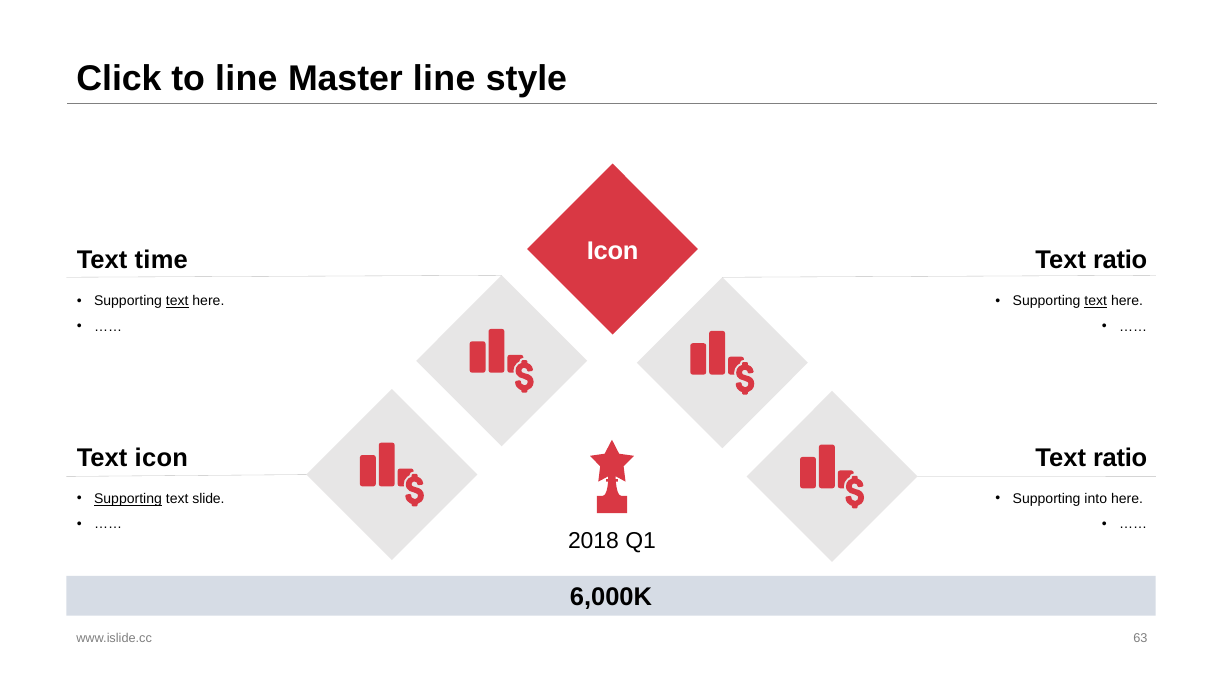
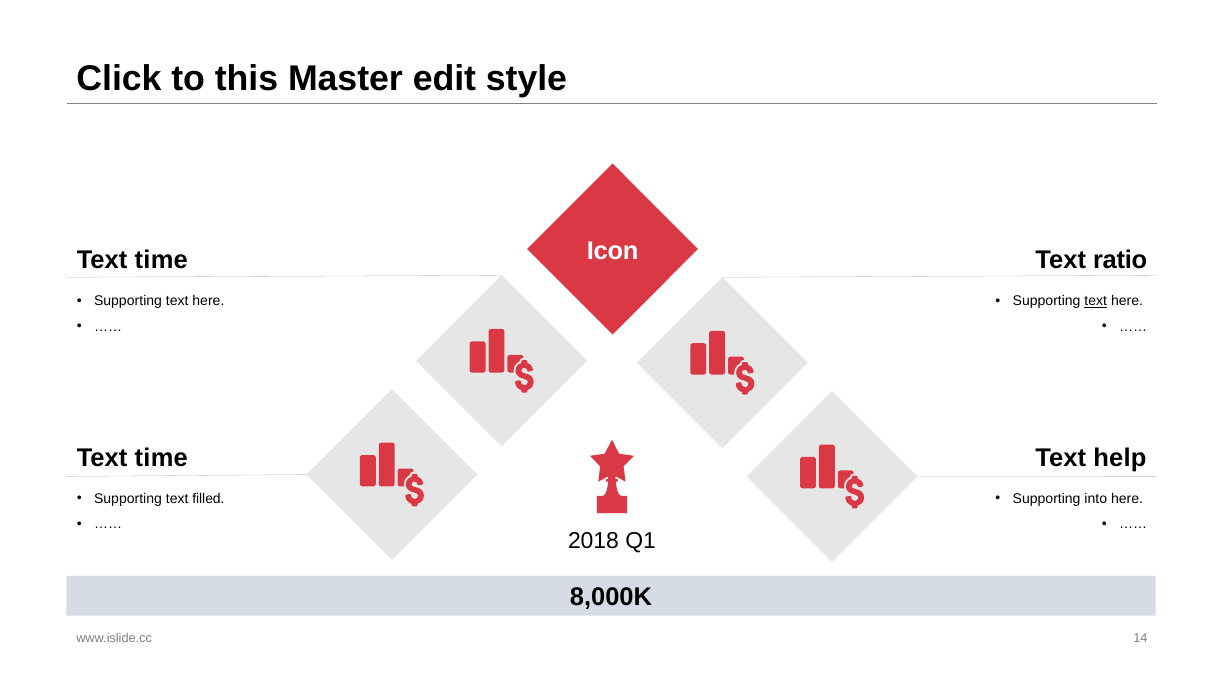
to line: line -> this (246, 79)
Master line: line -> edit (444, 79)
text underline: present -> none (177, 301)
icon: icon -> time (161, 458)
ratio: ratio -> help (1120, 458)
Supporting underline: present -> none (128, 499)
slide: slide -> filled (208, 499)
6,000K: 6,000K -> 8,000K (611, 597)
63: 63 -> 14 (1140, 638)
